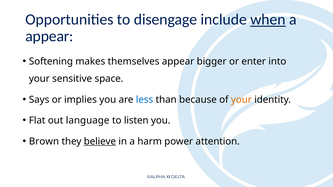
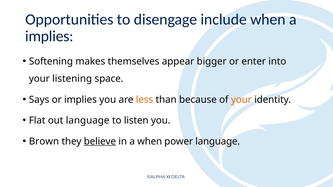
when underline: present -> none (268, 20)
appear: appear -> implies (49, 36)
sensitive: sensitive -> listening (72, 79)
less colour: blue -> orange (145, 100)
a harm: harm -> when (150, 142)
power attention: attention -> language (218, 142)
